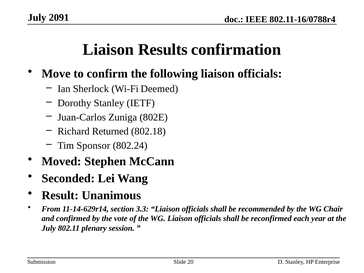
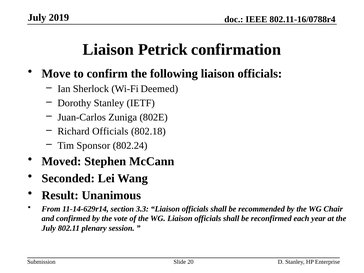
2091: 2091 -> 2019 (59, 18)
Results: Results -> Petrick (163, 50)
Richard Returned: Returned -> Officials (110, 131)
